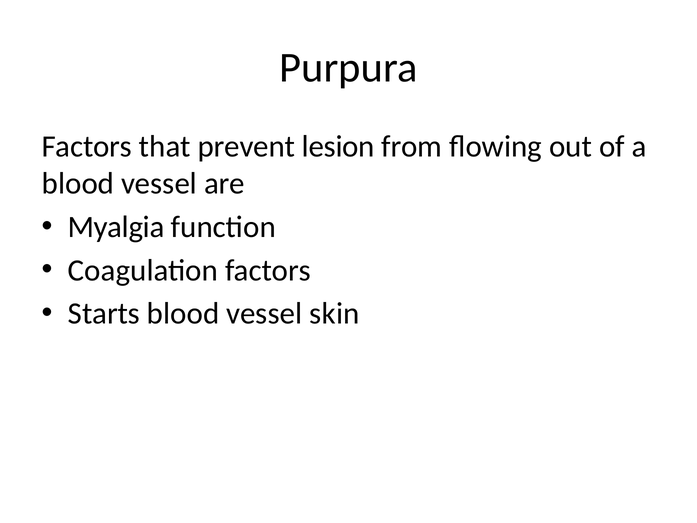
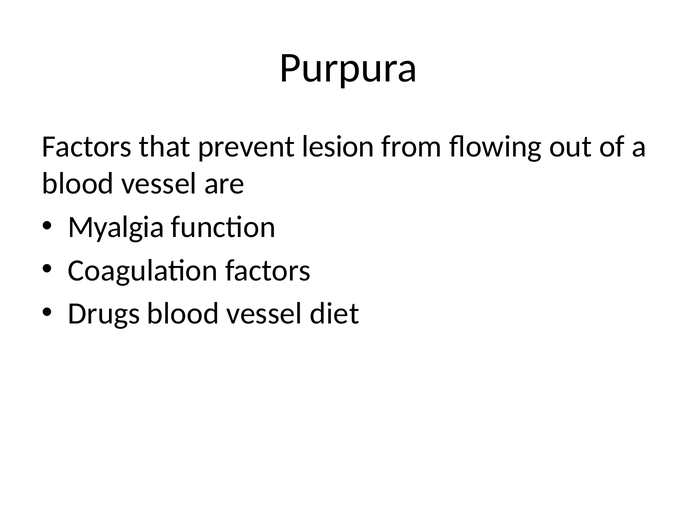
Starts: Starts -> Drugs (104, 314)
skin: skin -> diet (335, 314)
